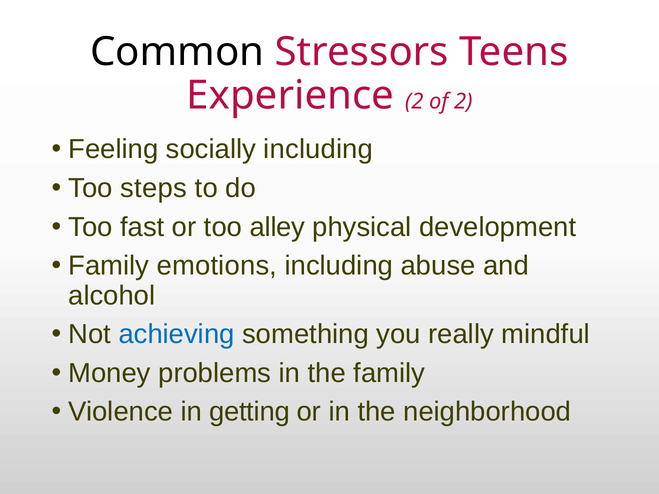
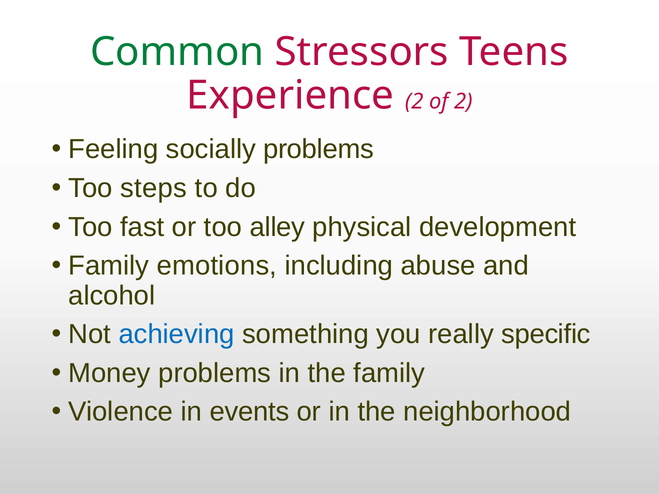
Common colour: black -> green (177, 52)
socially including: including -> problems (319, 150)
mindful: mindful -> specific (546, 334)
getting: getting -> events (249, 412)
